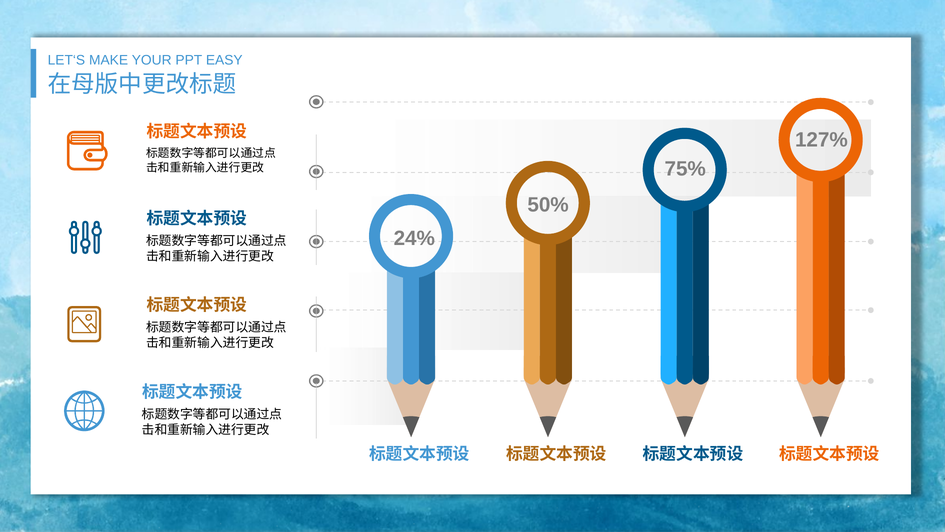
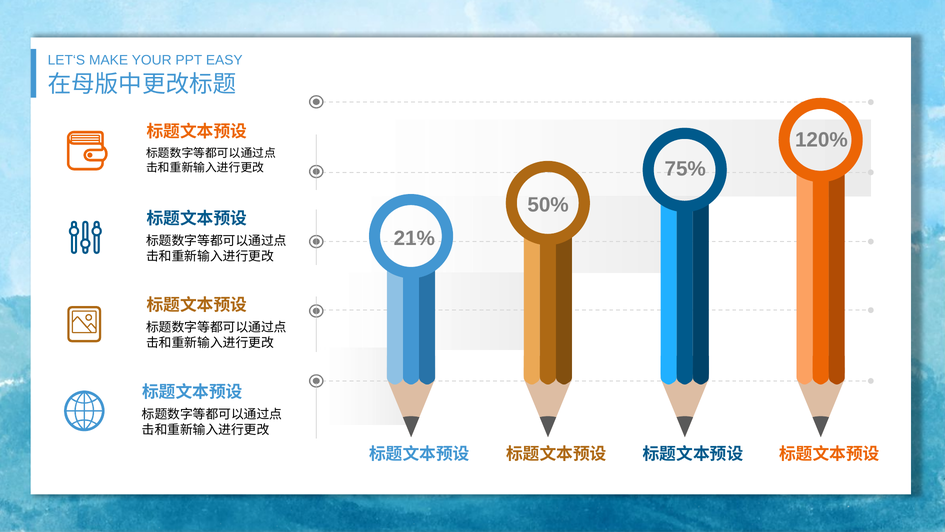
127%: 127% -> 120% (821, 140)
24%: 24% -> 21% (414, 238)
